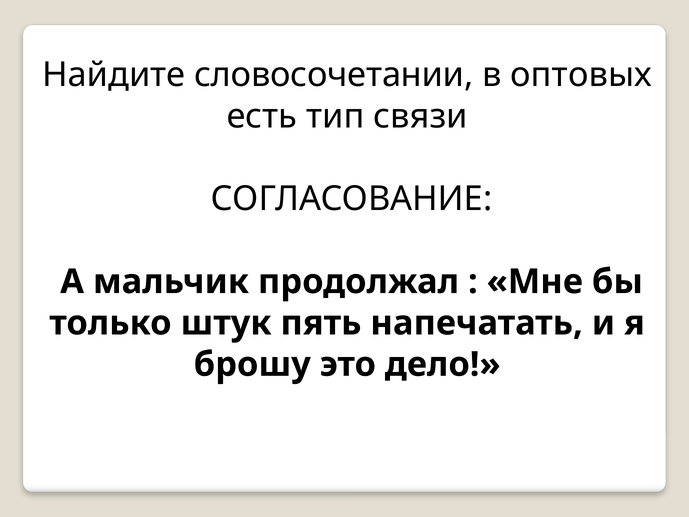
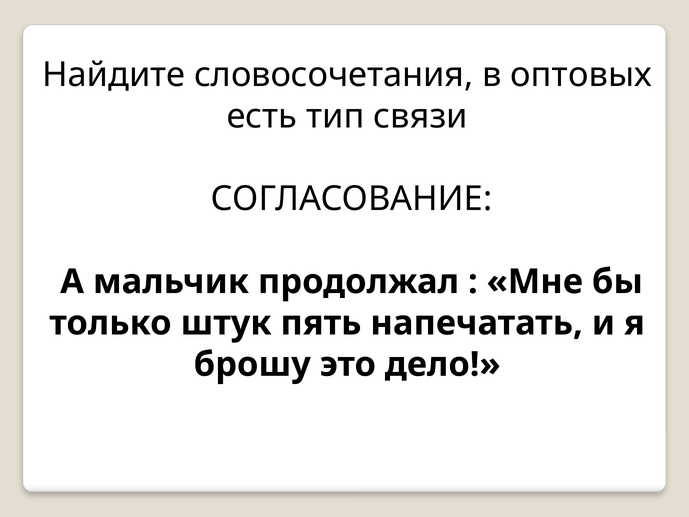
словосочетании: словосочетании -> словосочетания (334, 75)
